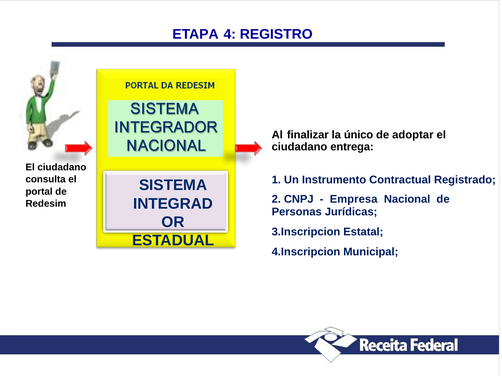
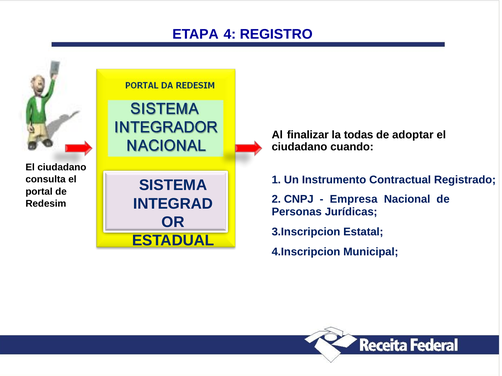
único: único -> todas (359, 135)
entrega: entrega -> cuando (352, 147)
